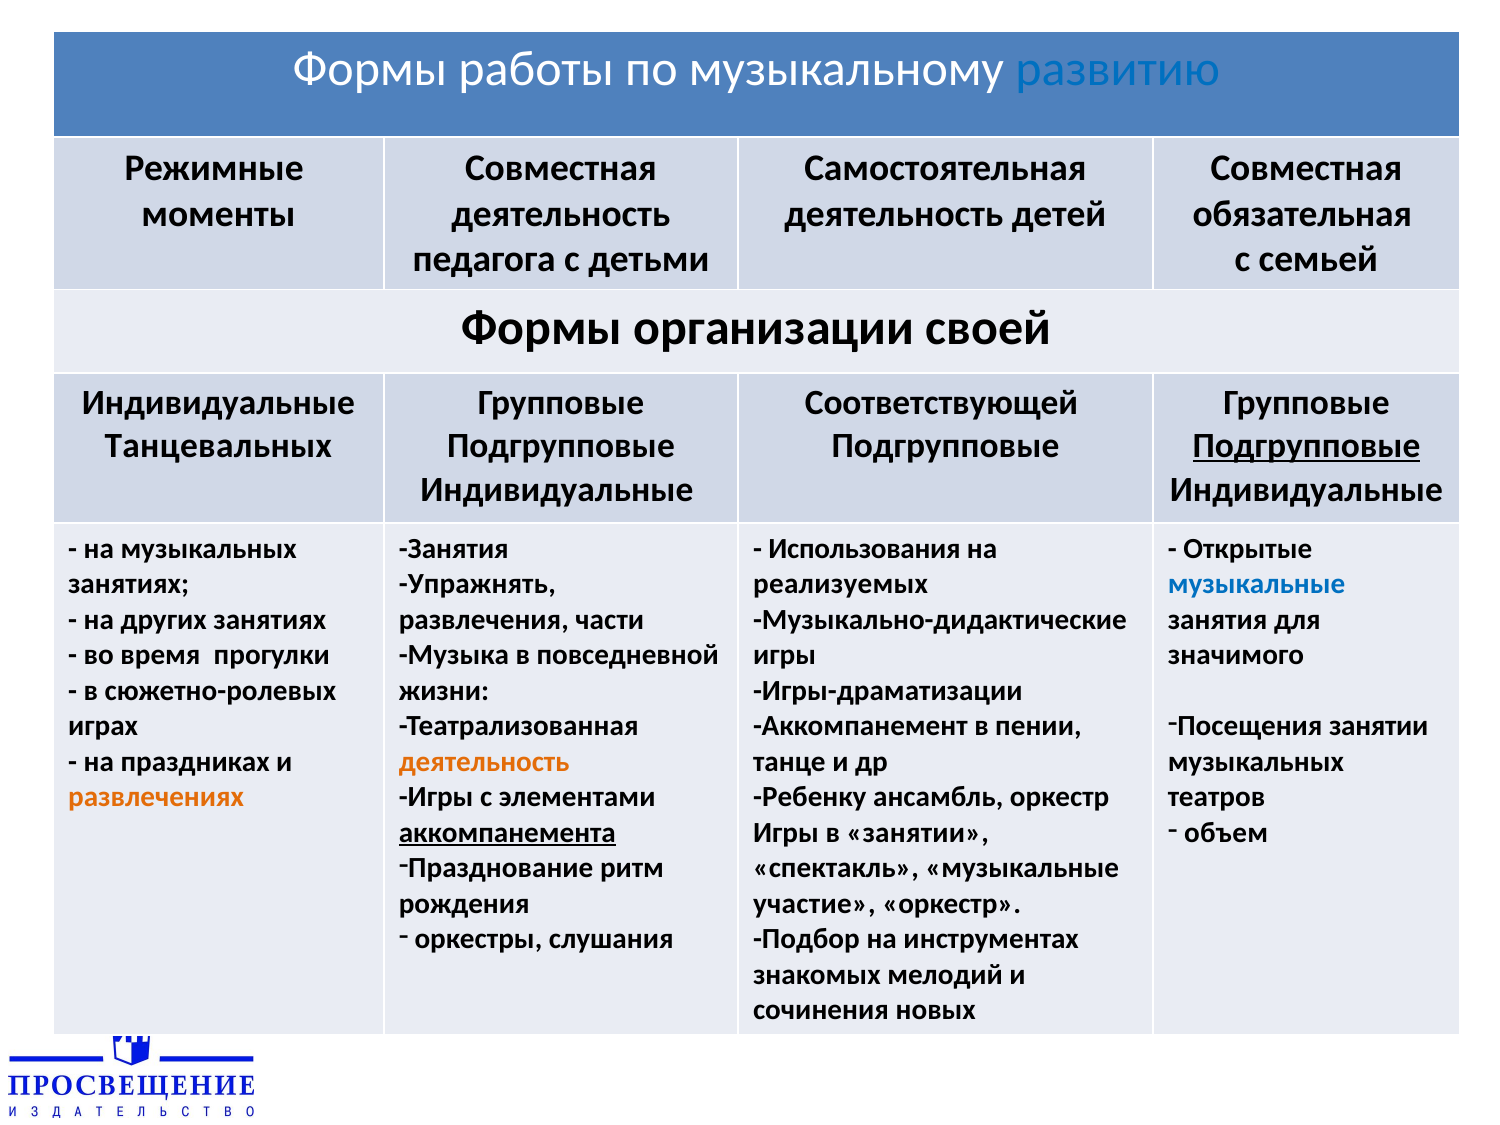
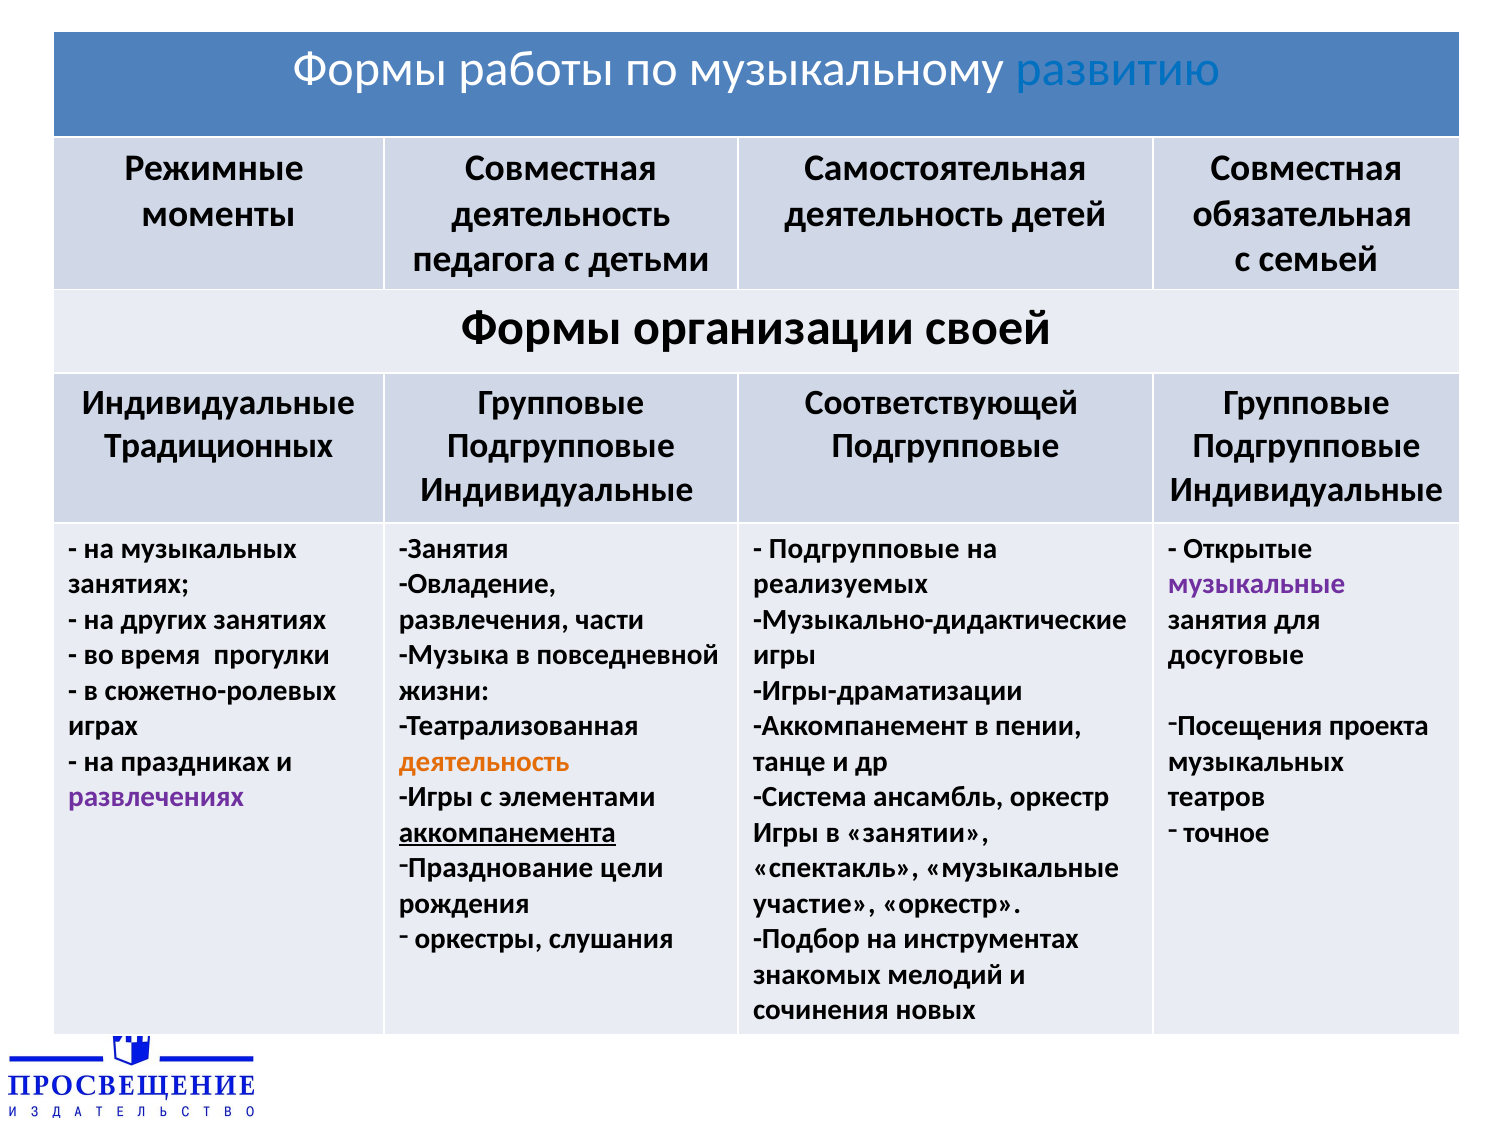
Танцевальных: Танцевальных -> Традиционных (219, 446)
Подгрупповые underline: present -> none (1306, 446)
Использования: Использования -> Подгрупповые (864, 549)
Упражнять: Упражнять -> Овладение (477, 584)
музыкальные colour: blue -> purple (1257, 584)
значимого: значимого -> досуговые (1236, 655)
Посещения занятии: занятии -> проекта (1379, 726)
развлечениях colour: orange -> purple (156, 797)
Ребенку: Ребенку -> Система (810, 797)
объем: объем -> точное (1226, 833)
ритм: ритм -> цели (632, 868)
